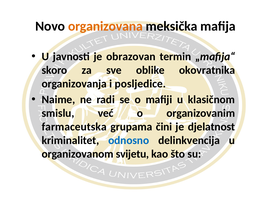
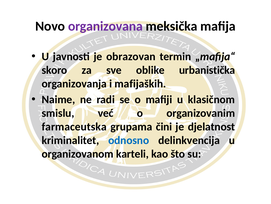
organizovana colour: orange -> purple (105, 26)
okovratnika: okovratnika -> urbanistička (207, 70)
posljedice: posljedice -> mafijaških (140, 83)
svijetu: svijetu -> karteli (132, 153)
